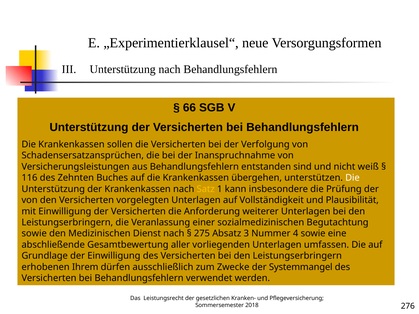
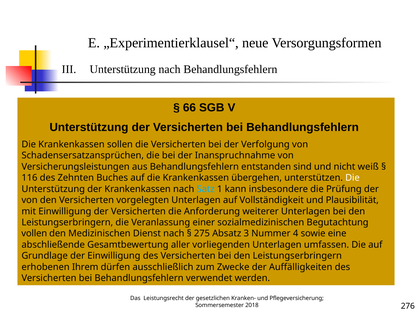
Satz colour: yellow -> light blue (206, 189)
sowie: sowie -> vollen (34, 234)
Systemmangel: Systemmangel -> Auffälligkeiten (301, 267)
